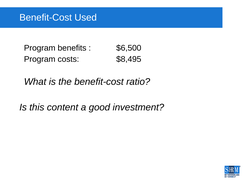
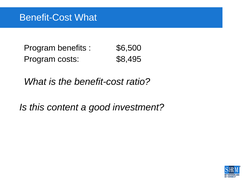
Benefit-Cost Used: Used -> What (86, 18)
